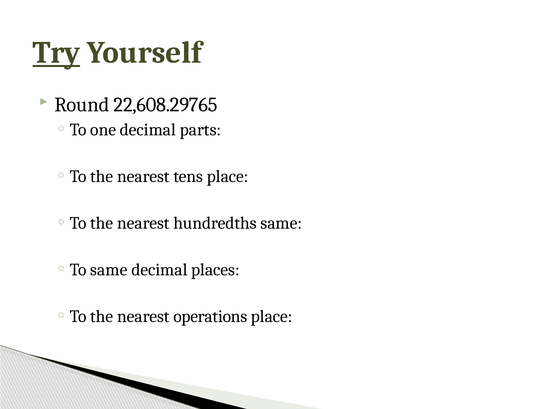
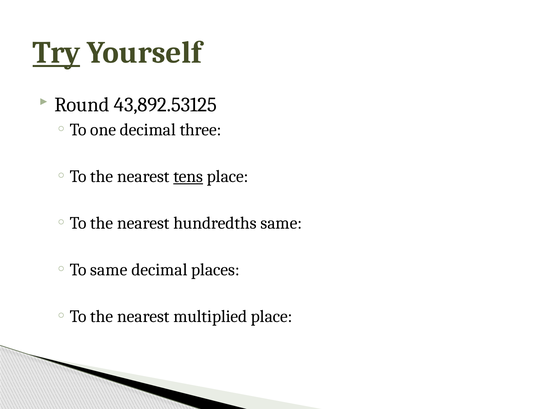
22,608.29765: 22,608.29765 -> 43,892.53125 (165, 105)
parts: parts -> three (201, 130)
tens underline: none -> present (188, 176)
operations: operations -> multiplied (210, 316)
